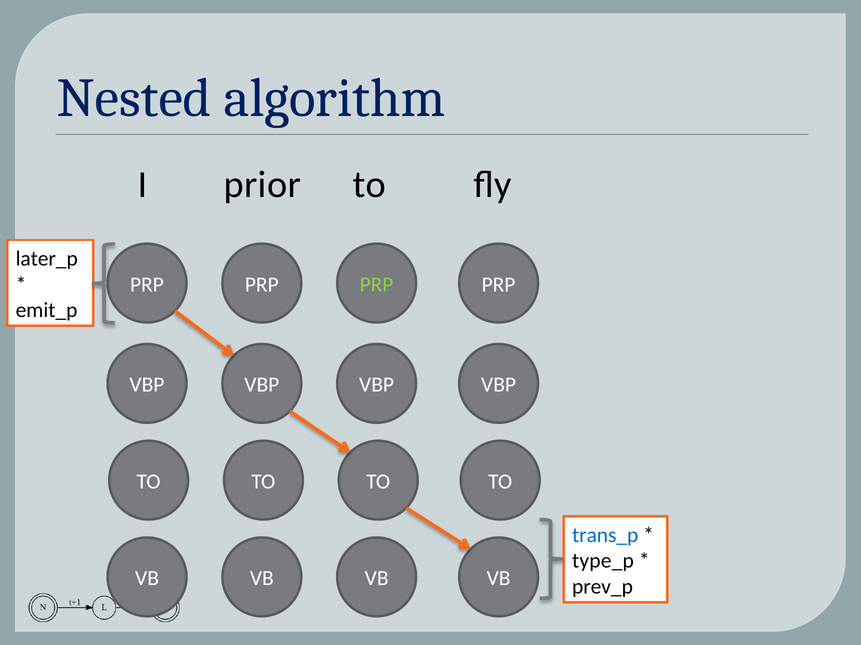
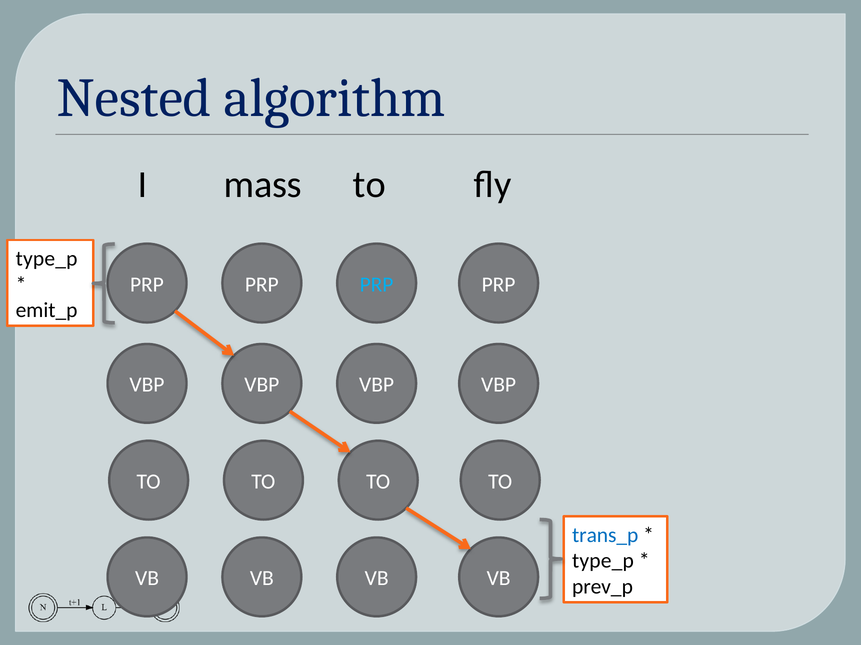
prior: prior -> mass (263, 185)
later_p: later_p -> type_p (47, 259)
PRP colour: light green -> light blue (377, 285)
